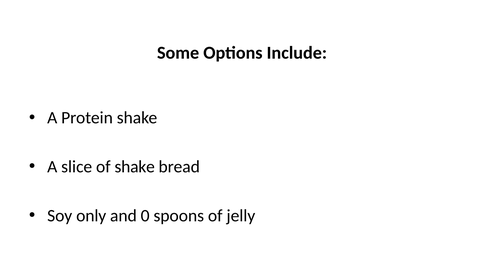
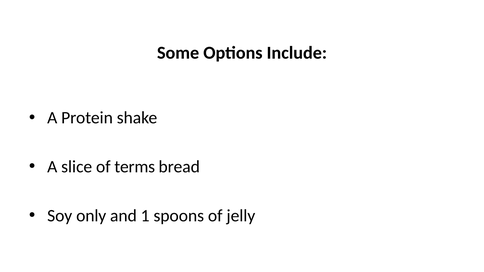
of shake: shake -> terms (135, 167)
0: 0 -> 1 (145, 216)
